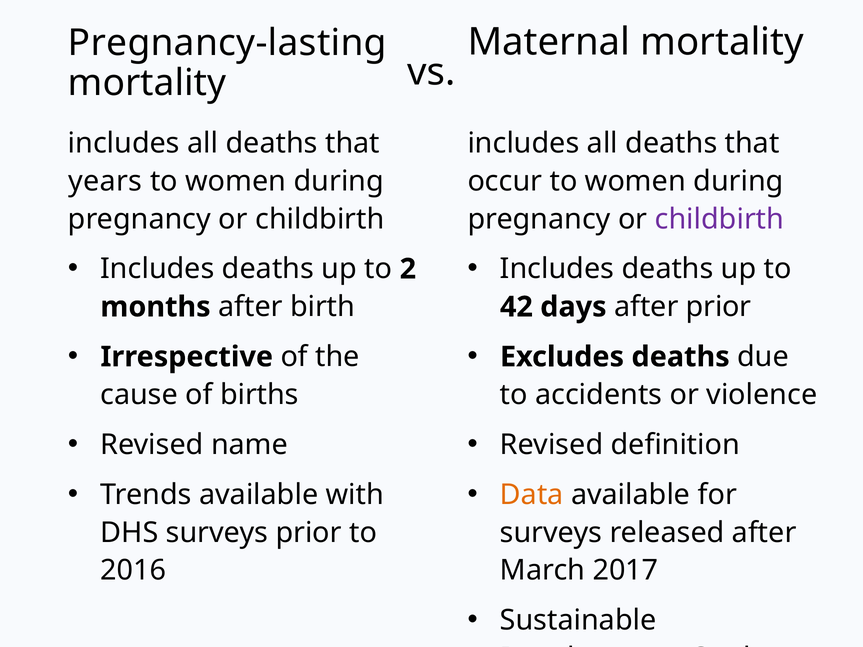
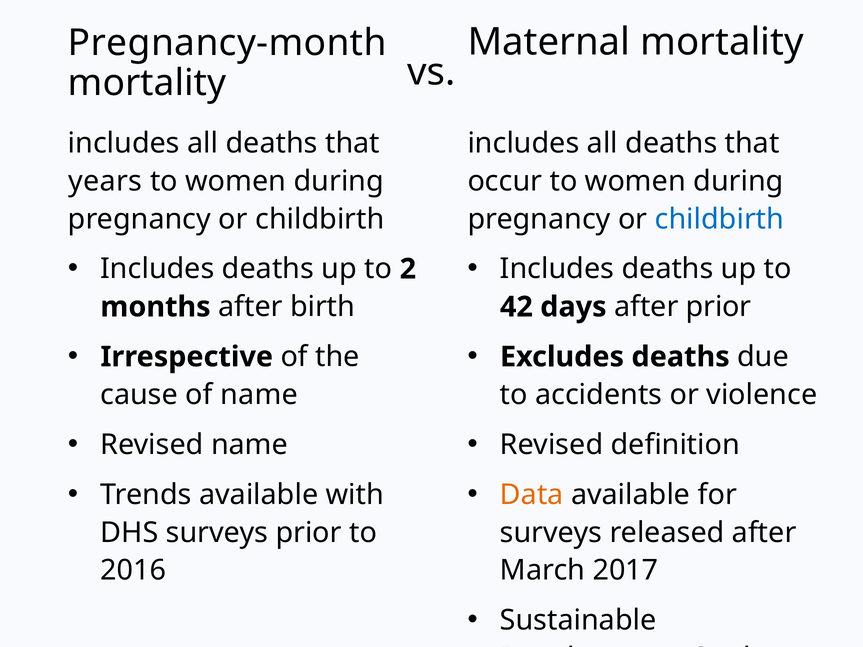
Pregnancy-lasting: Pregnancy-lasting -> Pregnancy-month (227, 43)
childbirth colour: purple -> blue (719, 219)
of births: births -> name (259, 395)
